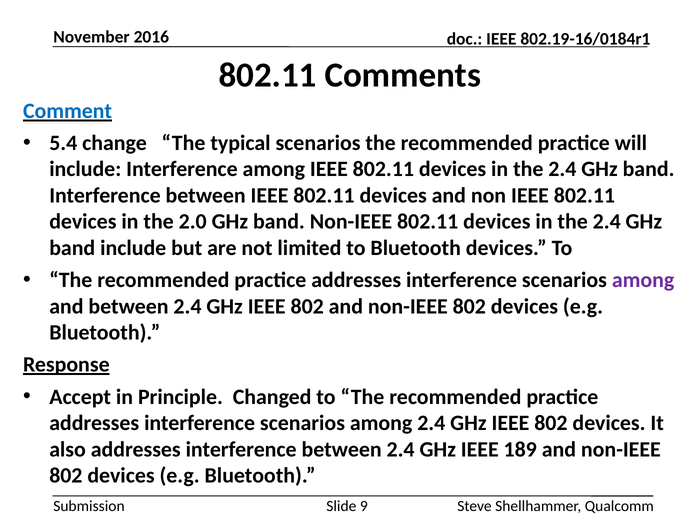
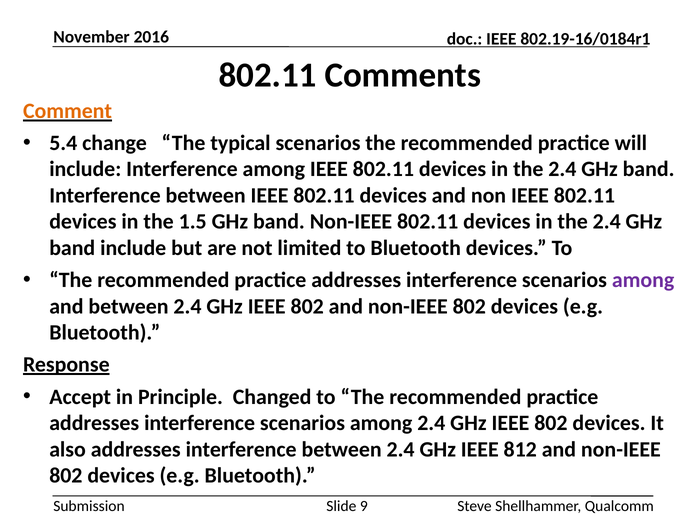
Comment colour: blue -> orange (68, 111)
2.0: 2.0 -> 1.5 (193, 222)
189: 189 -> 812 (520, 449)
